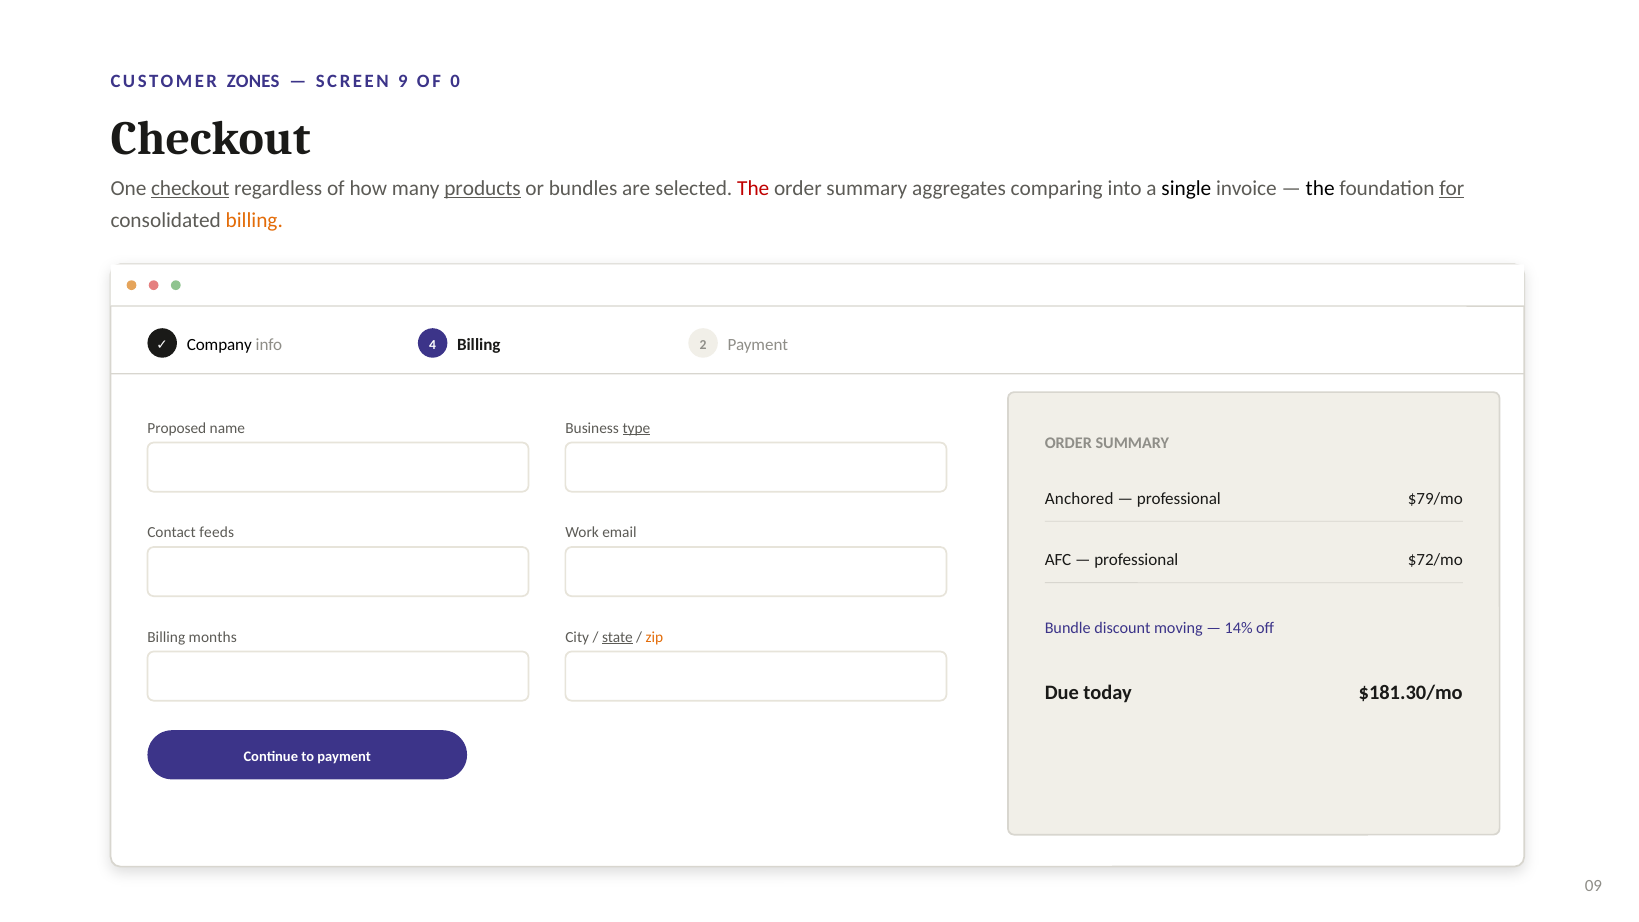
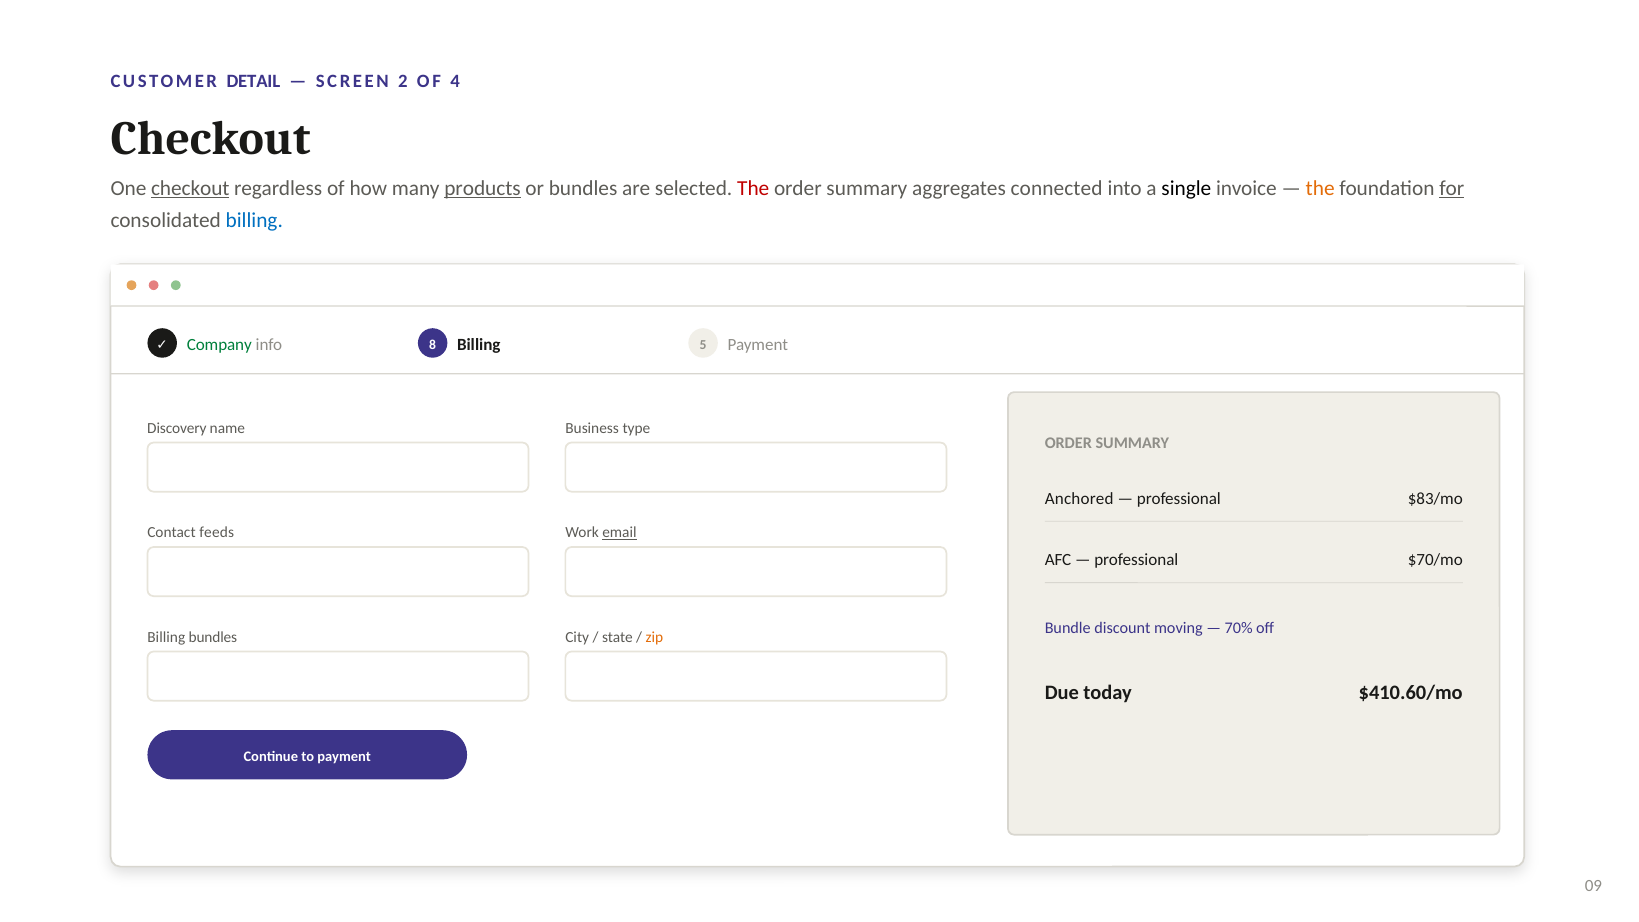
ZONES: ZONES -> DETAIL (253, 81)
9: 9 -> 2 (403, 81)
0: 0 -> 4 (455, 81)
comparing: comparing -> connected (1057, 188)
the colour: black -> orange (1320, 188)
billing colour: orange -> blue (254, 220)
Company colour: black -> green (219, 345)
4: 4 -> 8 (433, 345)
2: 2 -> 5 (703, 345)
Proposed: Proposed -> Discovery (177, 428)
type underline: present -> none (636, 428)
$79/mo: $79/mo -> $83/mo (1435, 499)
email underline: none -> present (619, 532)
$72/mo: $72/mo -> $70/mo (1435, 560)
14%: 14% -> 70% (1239, 628)
Billing months: months -> bundles (213, 637)
state underline: present -> none (617, 637)
$181.30/mo: $181.30/mo -> $410.60/mo (1411, 693)
